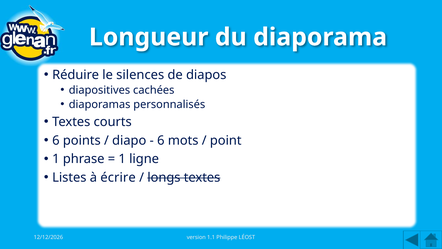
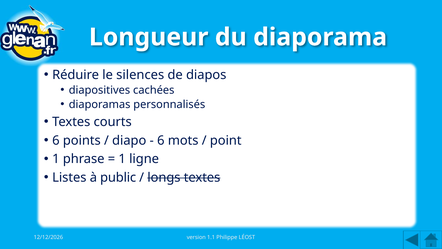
écrire: écrire -> public (118, 177)
